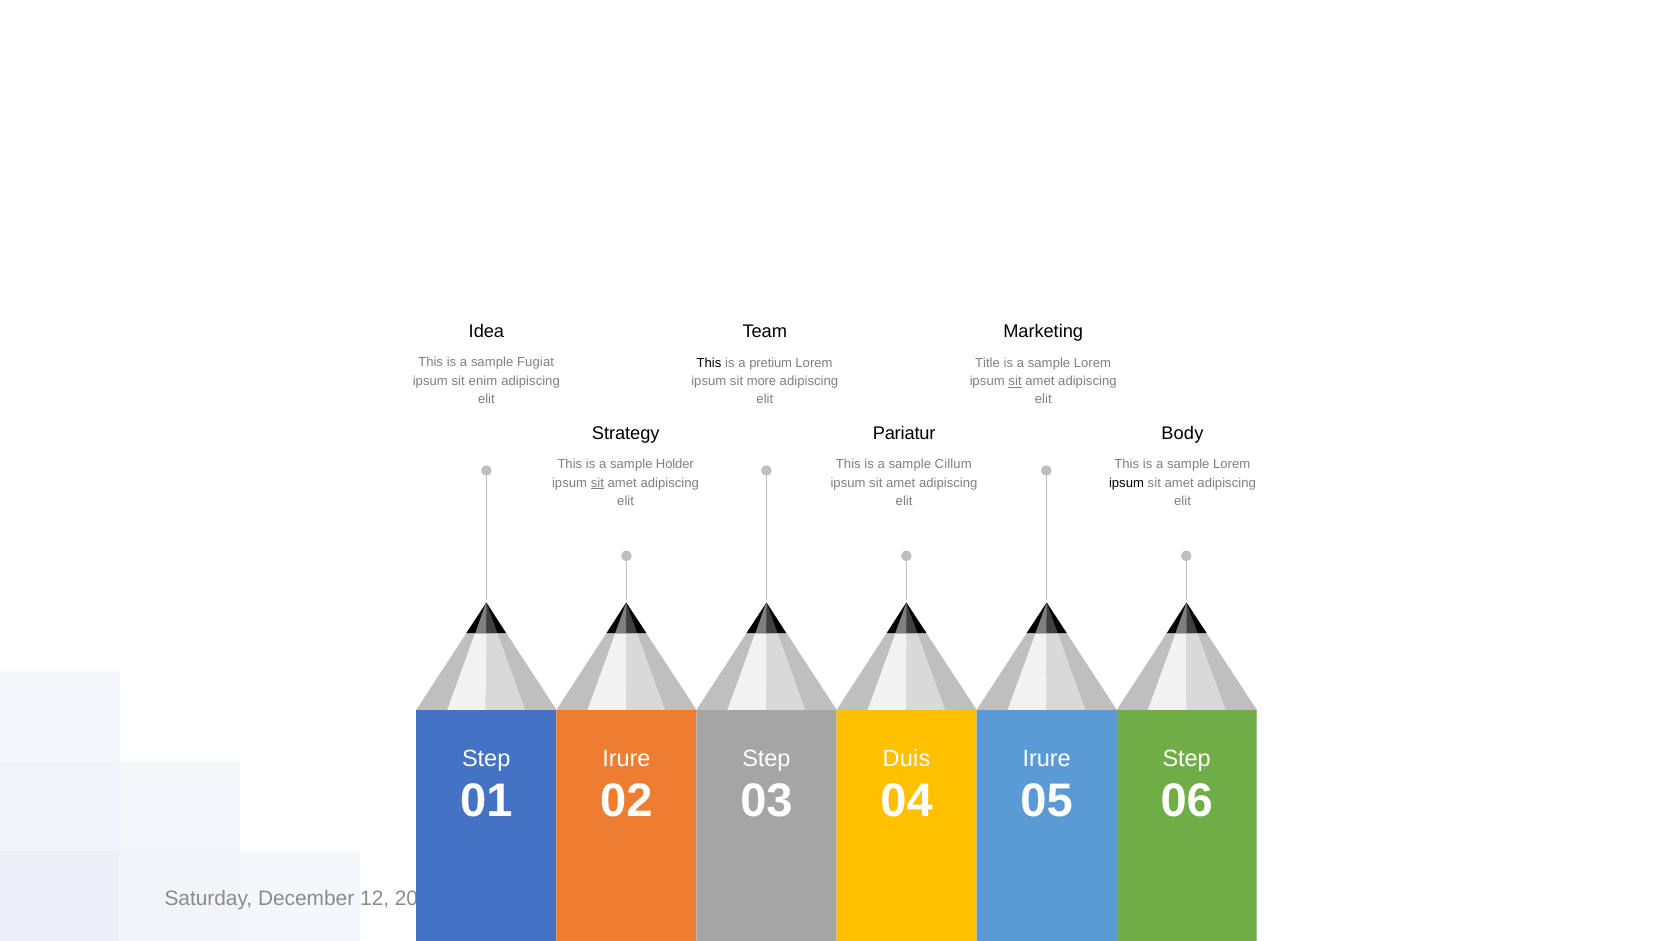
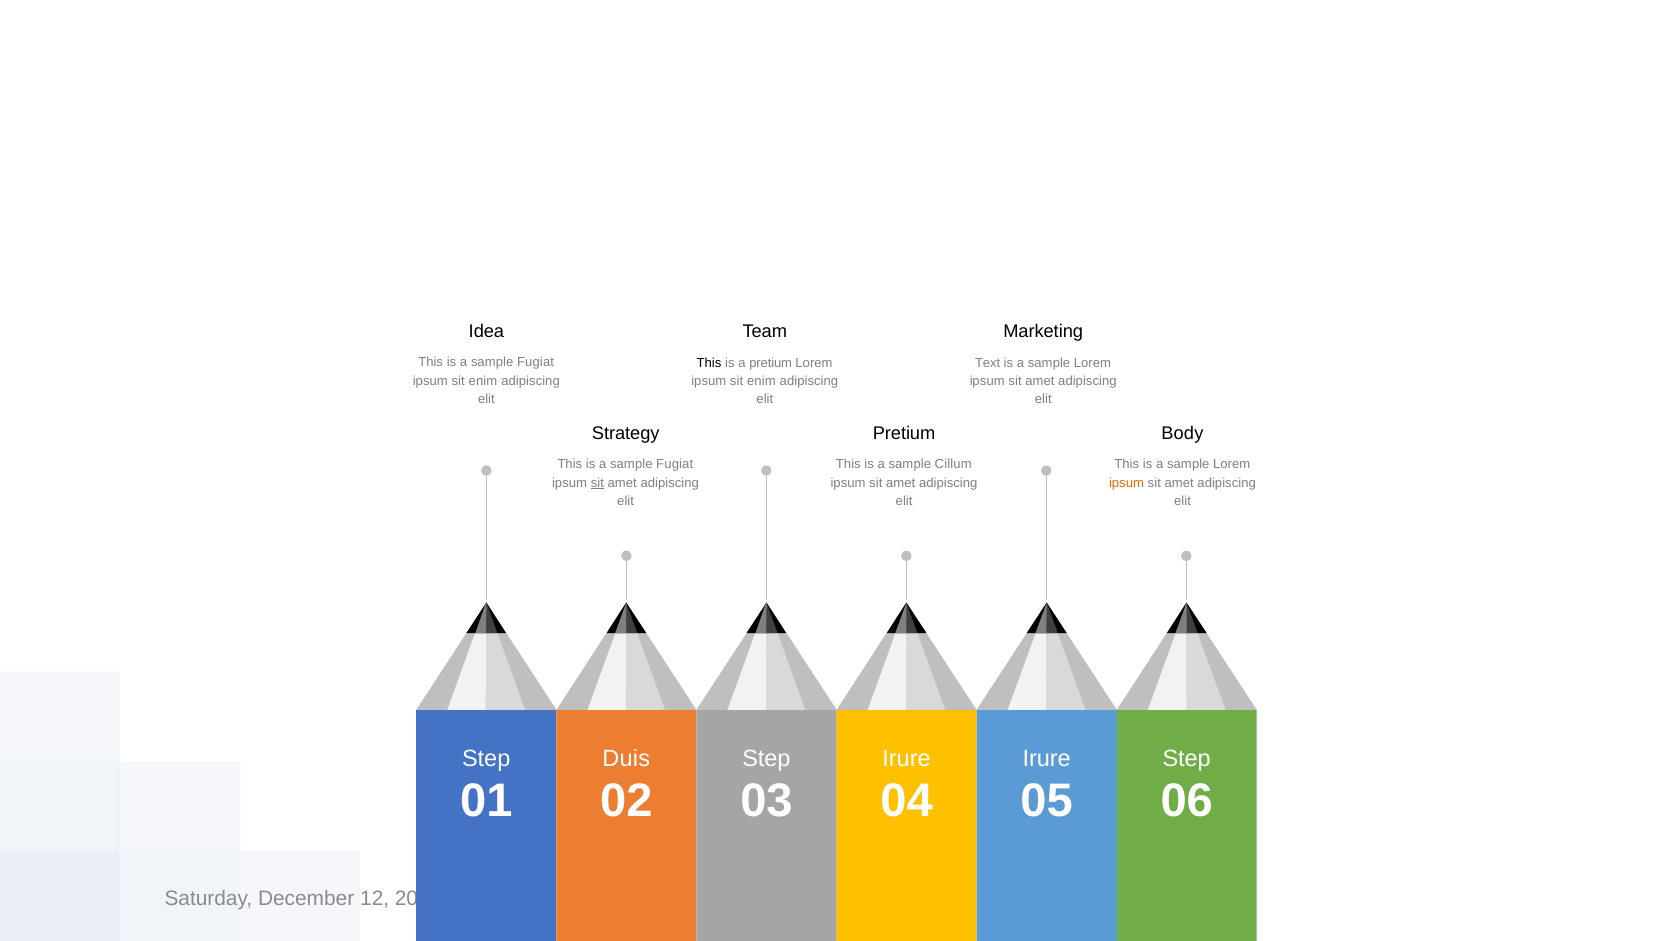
Title: Title -> Text (988, 363)
more: more -> enim (761, 381)
sit underline: present -> none (1015, 381)
Pariatur: Pariatur -> Pretium (904, 433)
Holder: Holder -> Fugiat (675, 465)
ipsum colour: black -> orange (1126, 483)
Irure: Irure -> Duis (626, 759)
Duis: Duis -> Irure (907, 759)
